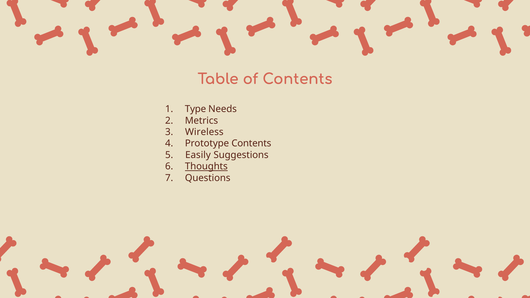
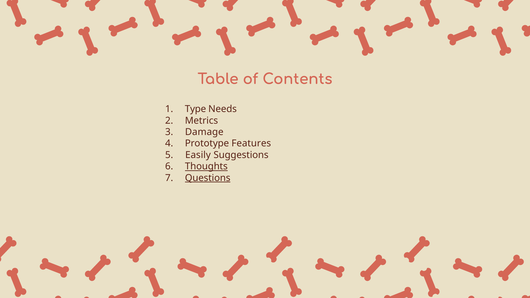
Wireless: Wireless -> Damage (204, 132)
Prototype Contents: Contents -> Features (251, 144)
Questions underline: none -> present (208, 178)
